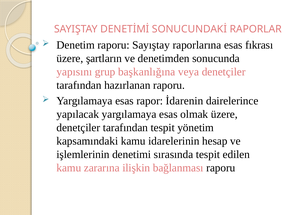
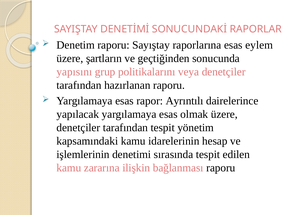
fıkrası: fıkrası -> eylem (259, 45)
denetimden: denetimden -> geçtiğinden (164, 58)
başkanlığına: başkanlığına -> politikalarını (147, 72)
İdarenin: İdarenin -> Ayrıntılı (185, 101)
